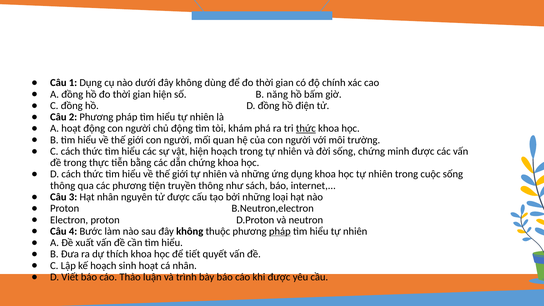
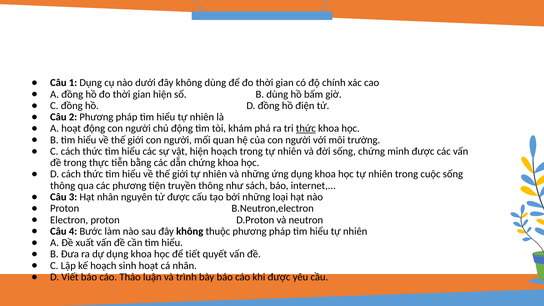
B năng: năng -> dùng (277, 94)
pháp underline: present -> none (280, 231)
dự thích: thích -> dụng (117, 254)
